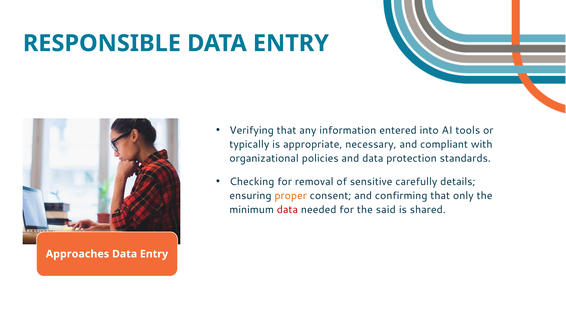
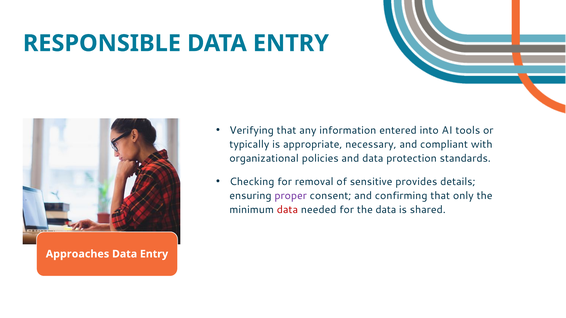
carefully: carefully -> provides (416, 182)
proper colour: orange -> purple (291, 196)
the said: said -> data (386, 210)
